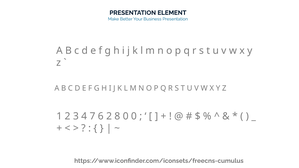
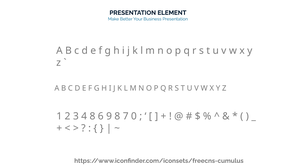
4 7: 7 -> 8 (92, 116)
6 2: 2 -> 9 (109, 116)
8 0: 0 -> 7 (126, 116)
